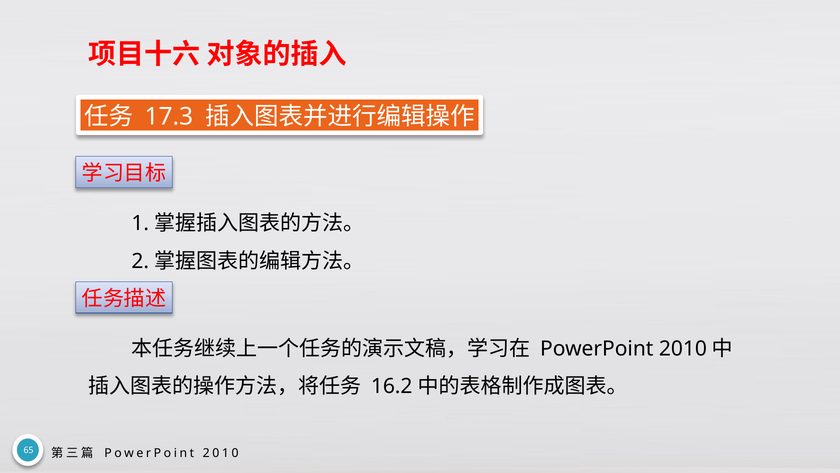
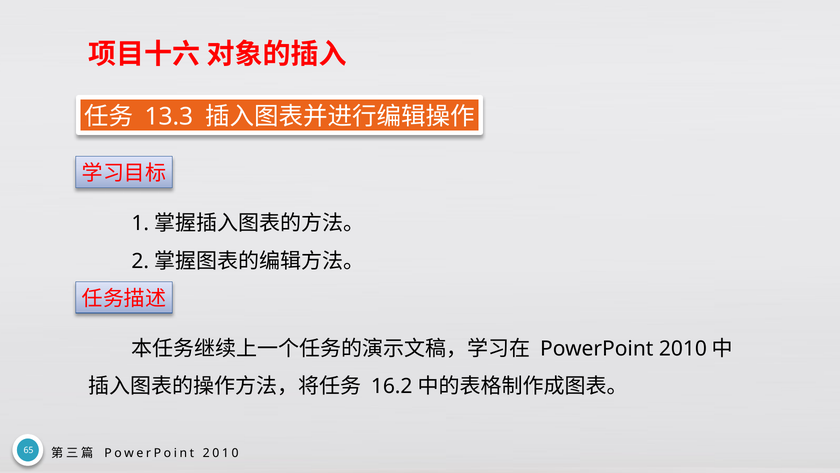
17.3: 17.3 -> 13.3 (169, 117)
